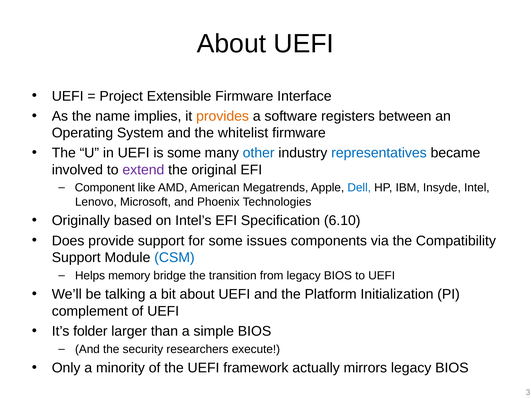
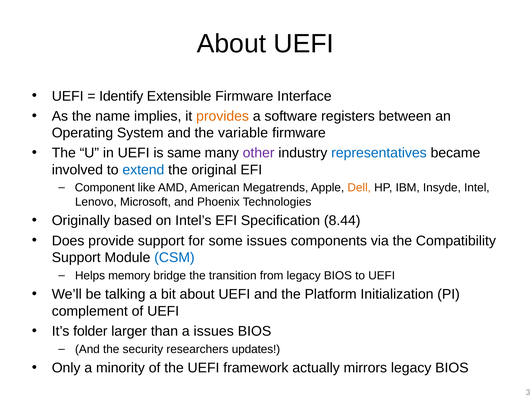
Project: Project -> Identify (121, 96)
whitelist: whitelist -> variable (243, 133)
is some: some -> same (184, 153)
other colour: blue -> purple (259, 153)
extend colour: purple -> blue (143, 170)
Dell colour: blue -> orange (359, 188)
6.10: 6.10 -> 8.44 (342, 221)
a simple: simple -> issues (214, 331)
execute: execute -> updates (256, 349)
